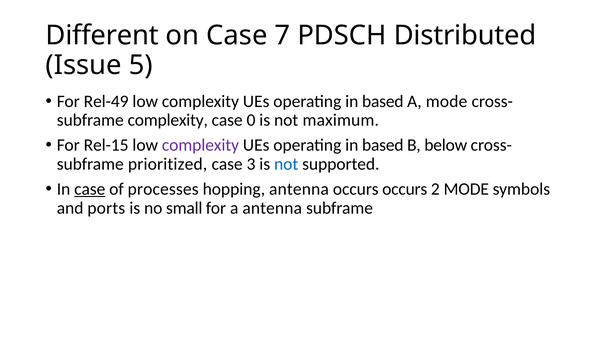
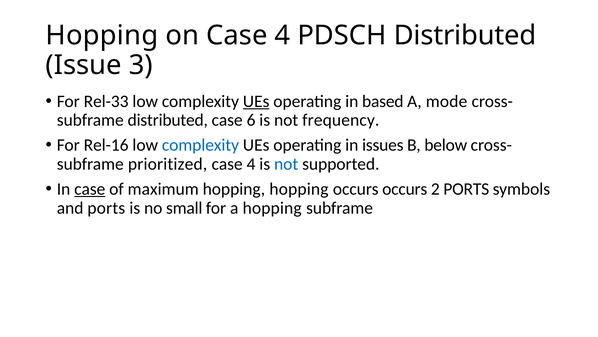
Different: Different -> Hopping (102, 35)
on Case 7: 7 -> 4 (282, 35)
5: 5 -> 3 (141, 65)
Rel-49: Rel-49 -> Rel-33 (106, 101)
UEs underline: none -> present (256, 101)
subframe complexity: complexity -> distributed (168, 120)
0: 0 -> 6 (251, 120)
maximum: maximum -> frequency (341, 120)
Rel-15: Rel-15 -> Rel-16 (106, 145)
complexity colour: purple -> blue (200, 145)
based: based -> issues (383, 145)
3: 3 -> 4 (251, 164)
processes: processes -> maximum (163, 189)
hopping antenna: antenna -> hopping (299, 189)
2 MODE: MODE -> PORTS (466, 189)
a antenna: antenna -> hopping (272, 208)
